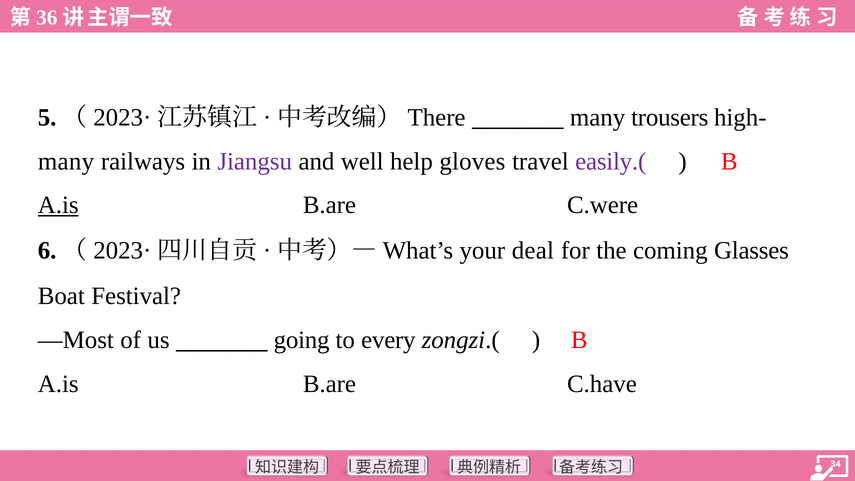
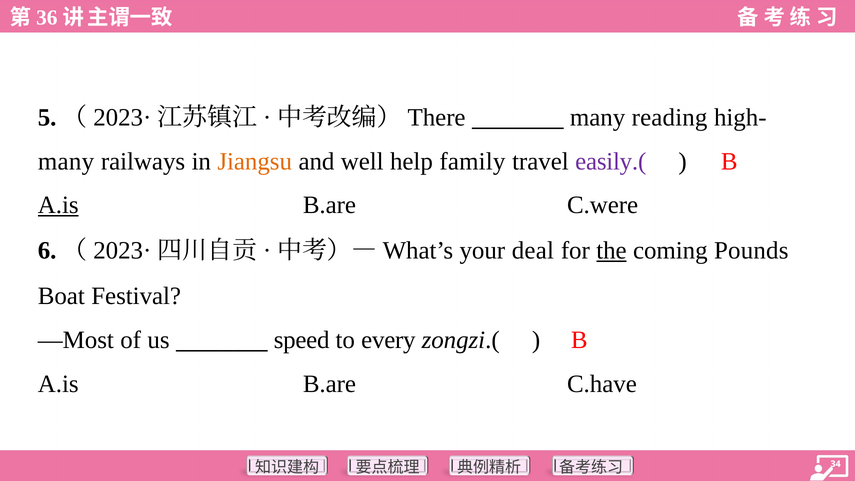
trousers: trousers -> reading (670, 118)
Jiangsu colour: purple -> orange (255, 161)
gloves: gloves -> family (472, 161)
the underline: none -> present (611, 251)
Glasses: Glasses -> Pounds (751, 251)
going: going -> speed (302, 340)
